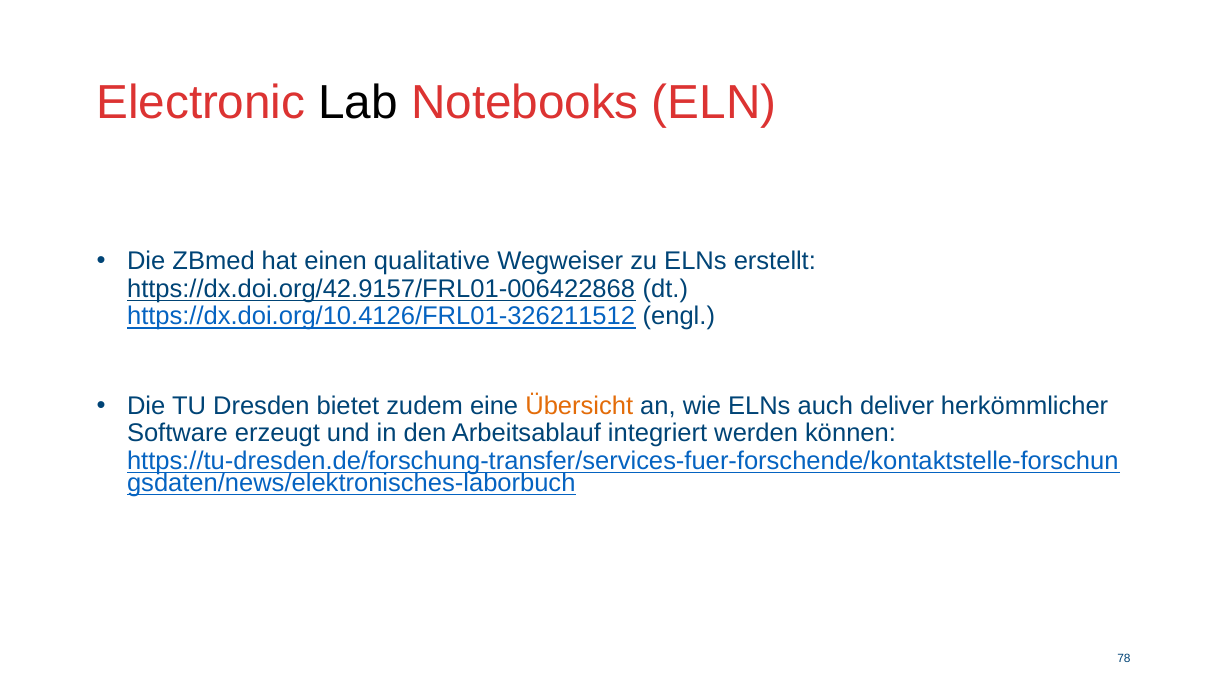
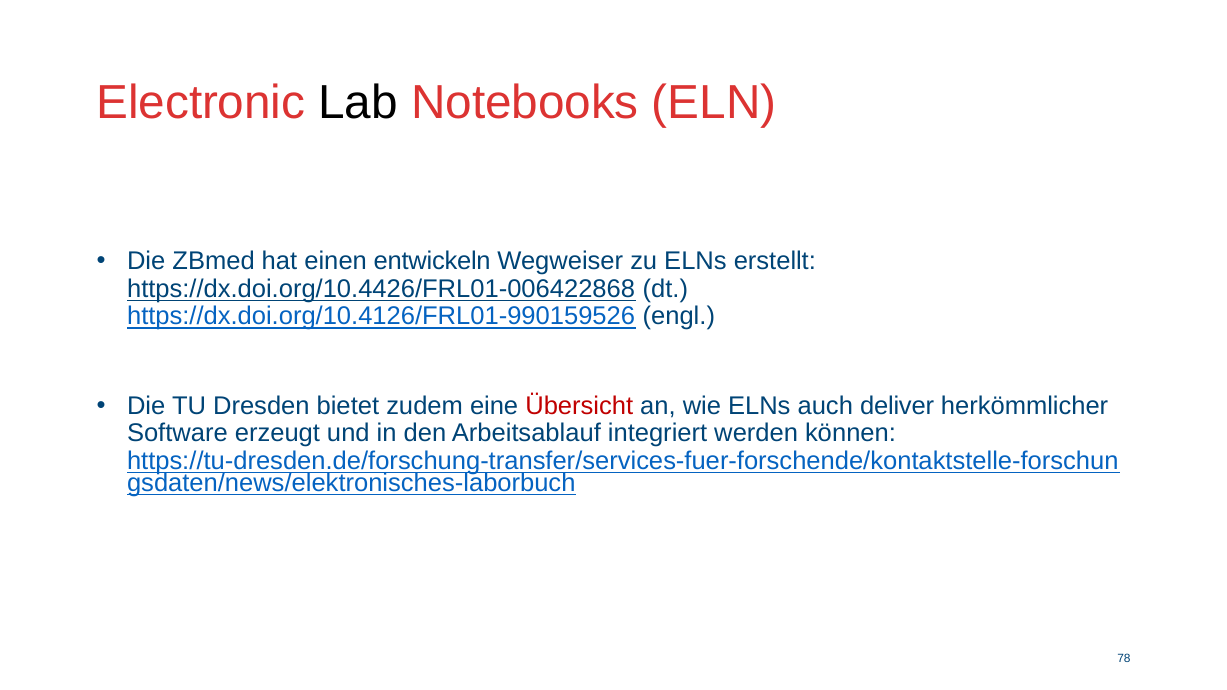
qualitative: qualitative -> entwickeln (432, 261)
https://dx.doi.org/42.9157/FRL01-006422868: https://dx.doi.org/42.9157/FRL01-006422868 -> https://dx.doi.org/10.4426/FRL01-006422868 (381, 289)
https://dx.doi.org/10.4126/FRL01-326211512: https://dx.doi.org/10.4126/FRL01-326211512 -> https://dx.doi.org/10.4126/FRL01-990159526 (381, 317)
Übersicht colour: orange -> red (579, 406)
